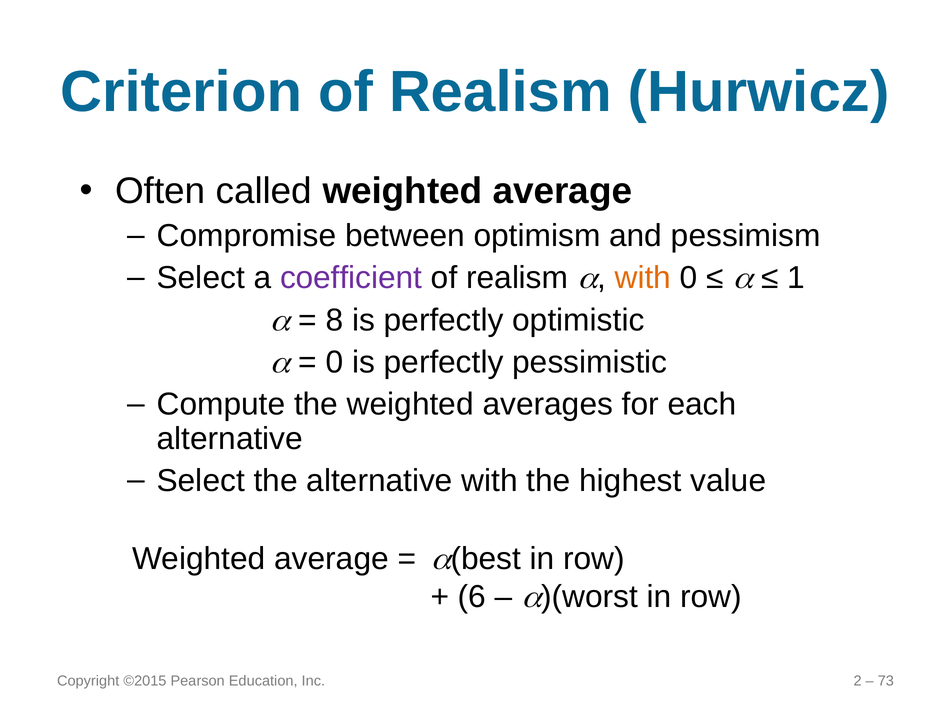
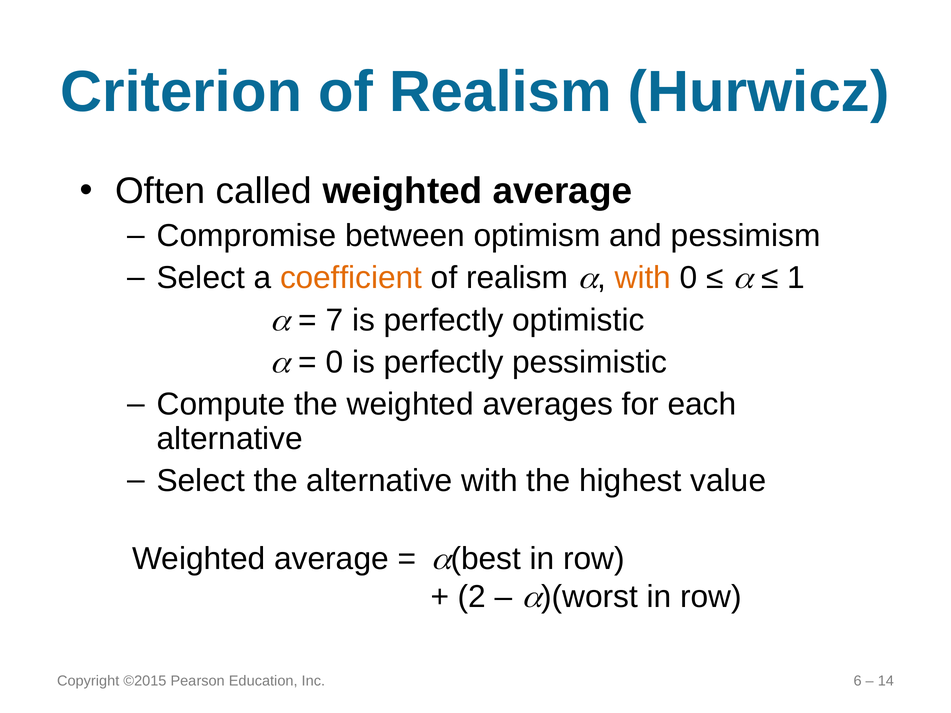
coefficient colour: purple -> orange (351, 278)
8: 8 -> 7 (334, 320)
6: 6 -> 2 (472, 597)
2: 2 -> 6 (858, 681)
73: 73 -> 14 (886, 681)
